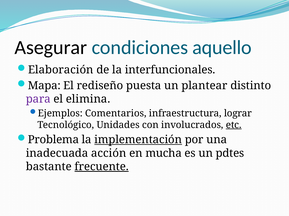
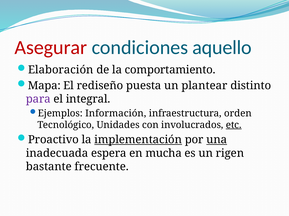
Asegurar colour: black -> red (51, 48)
interfuncionales: interfuncionales -> comportamiento (170, 70)
elimina: elimina -> integral (88, 99)
Comentarios: Comentarios -> Información (116, 114)
lograr: lograr -> orden (238, 114)
Problema: Problema -> Proactivo (53, 140)
una underline: none -> present (217, 140)
acción: acción -> espera (109, 154)
pdtes: pdtes -> rigen (230, 154)
frecuente underline: present -> none (102, 167)
